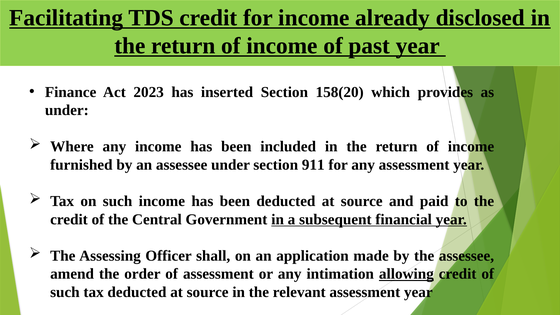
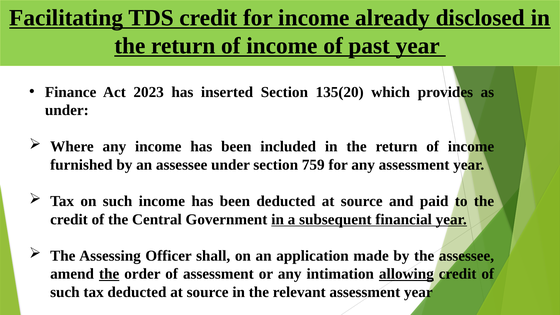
158(20: 158(20 -> 135(20 (340, 92)
911: 911 -> 759 (313, 165)
the underline: none -> present (109, 274)
